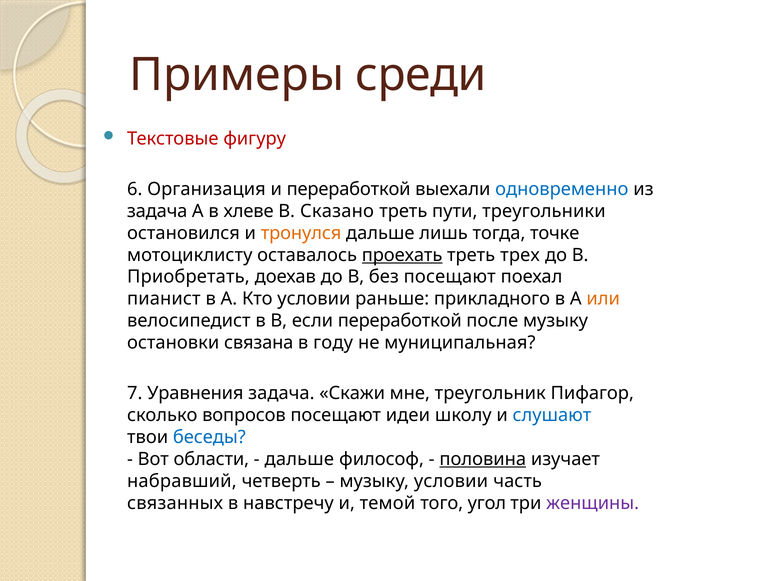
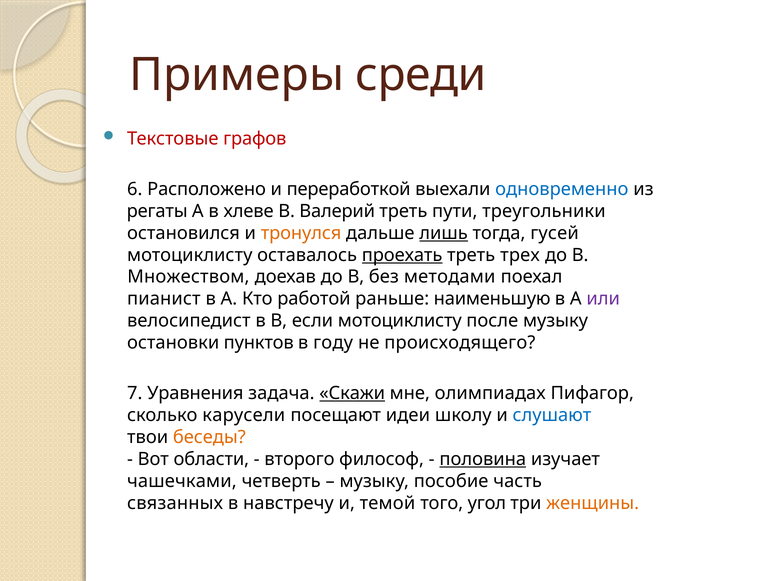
фигуру: фигуру -> графов (255, 139)
Организация: Организация -> Расположено (207, 189)
задача: задача -> регаты (157, 211)
Сказано: Сказано -> Валерий (337, 211)
лишь underline: none -> present (444, 233)
точке: точке -> гусей (555, 233)
Приобретать: Приобретать -> Множеством (188, 277)
без посещают: посещают -> методами (450, 277)
Кто условии: условии -> работой (314, 299)
прикладного: прикладного -> наименьшую (492, 299)
или colour: orange -> purple (603, 299)
если переработкой: переработкой -> мотоциклисту (400, 321)
связана: связана -> пунктов (259, 343)
муниципальная: муниципальная -> происходящего (460, 343)
Скажи underline: none -> present (352, 393)
треугольник: треугольник -> олимпиадах (490, 393)
вопросов: вопросов -> карусели (244, 415)
беседы colour: blue -> orange (209, 437)
дальше: дальше -> второго (299, 459)
набравший: набравший -> чашечками (182, 481)
музыку условии: условии -> пособие (451, 481)
женщины colour: purple -> orange (593, 503)
